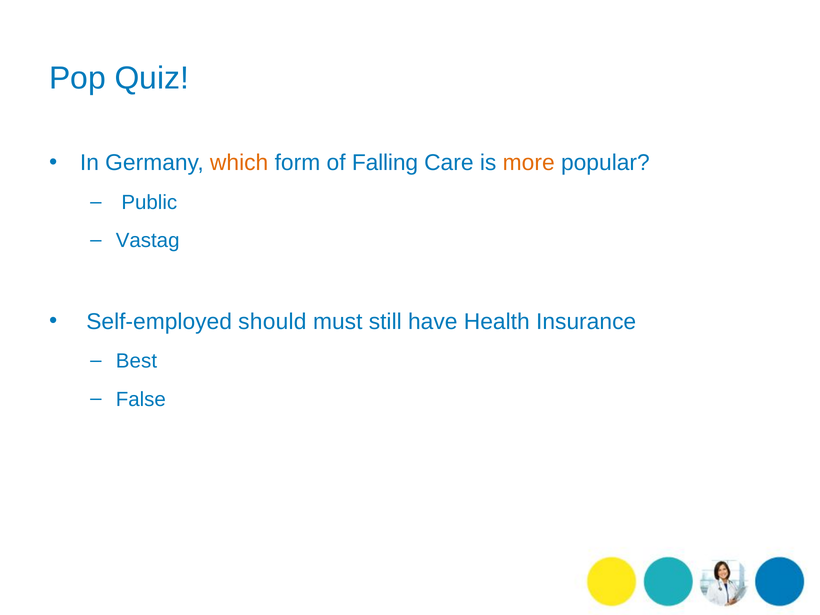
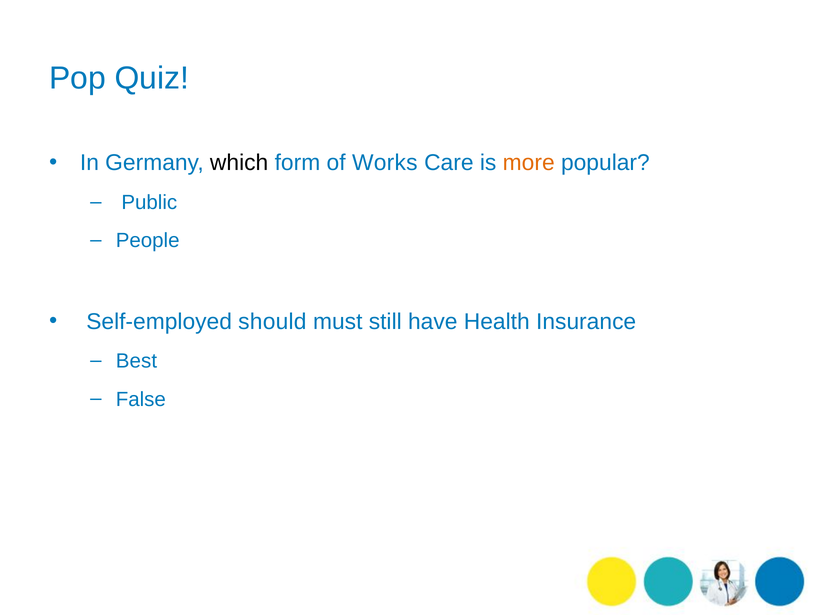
which colour: orange -> black (239, 163)
Falling: Falling -> Works (385, 163)
Vastag: Vastag -> People (148, 241)
